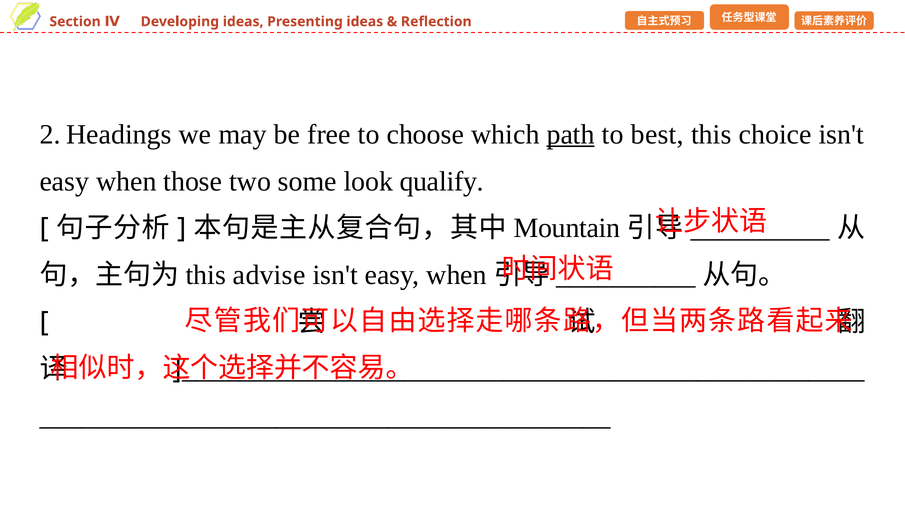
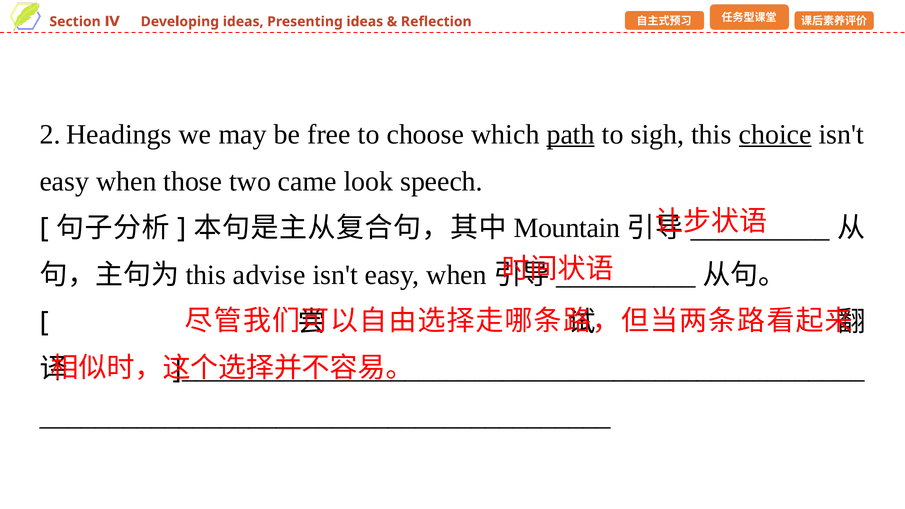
best: best -> sigh (657, 134)
choice underline: none -> present (775, 134)
some: some -> came (307, 181)
qualify: qualify -> speech (442, 181)
